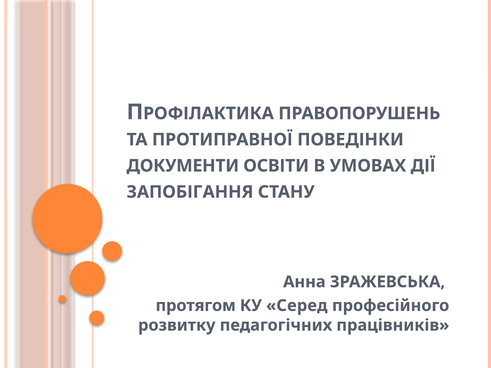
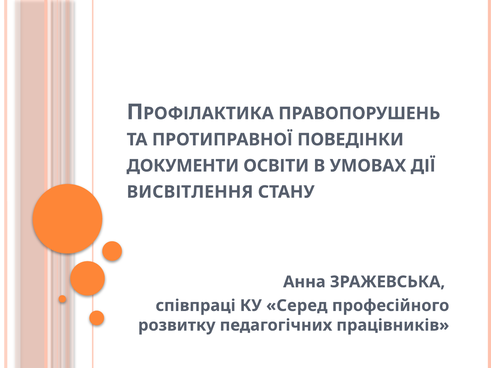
ЗАПОБІГАННЯ: ЗАПОБІГАННЯ -> ВИСВІТЛЕННЯ (190, 192)
протягом: протягом -> співпраці (196, 306)
